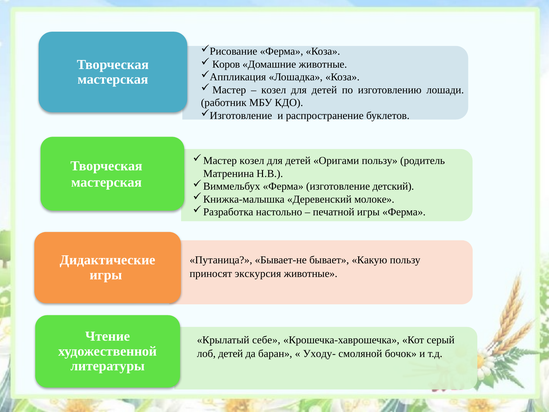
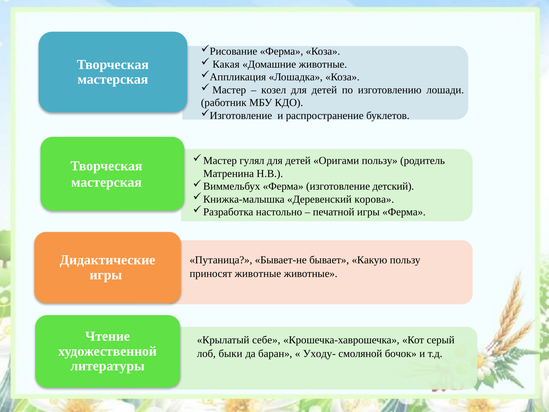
Коров: Коров -> Какая (226, 64)
козел: козел -> гулял (252, 161)
молоке: молоке -> корова (374, 199)
приносят экскурсия: экскурсия -> животные (258, 274)
лоб детей: детей -> быки (231, 353)
